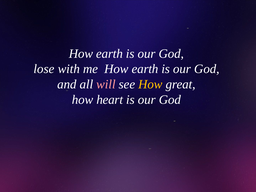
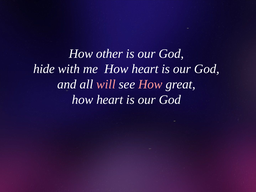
earth: earth -> other (110, 54)
lose: lose -> hide (44, 69)
me How earth: earth -> heart (145, 69)
How colour: yellow -> pink (150, 84)
